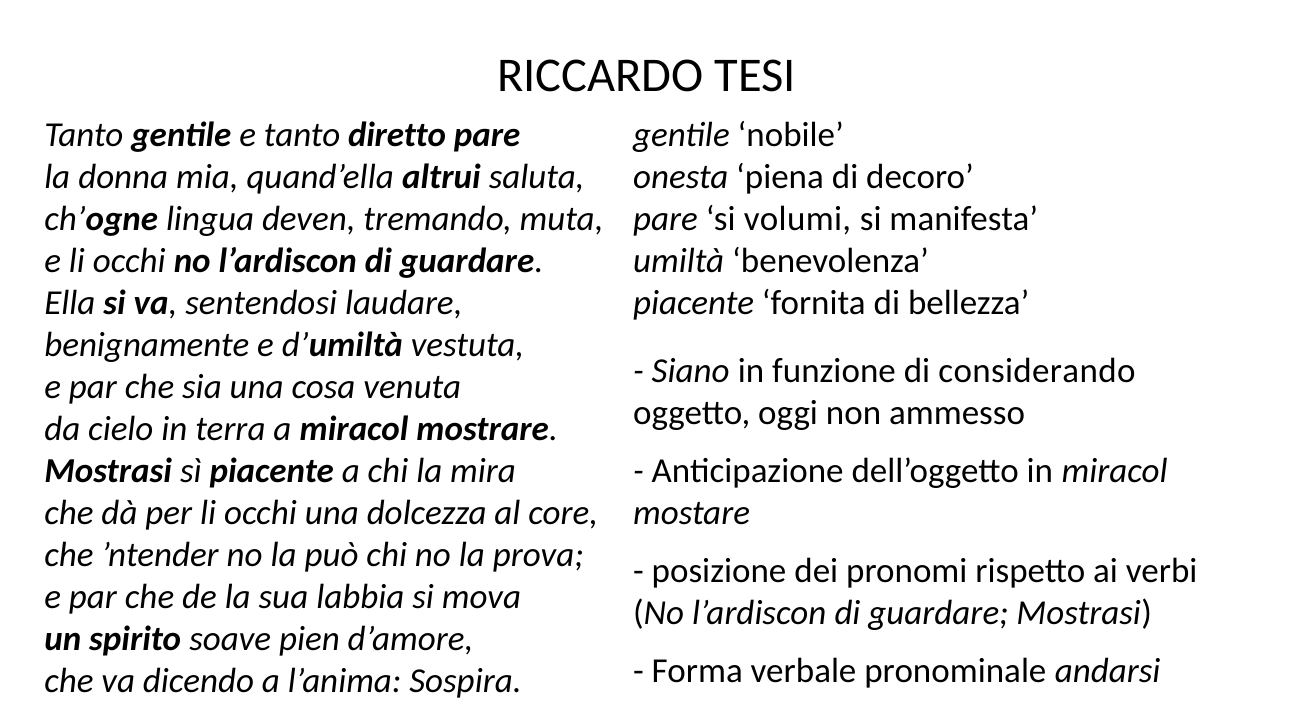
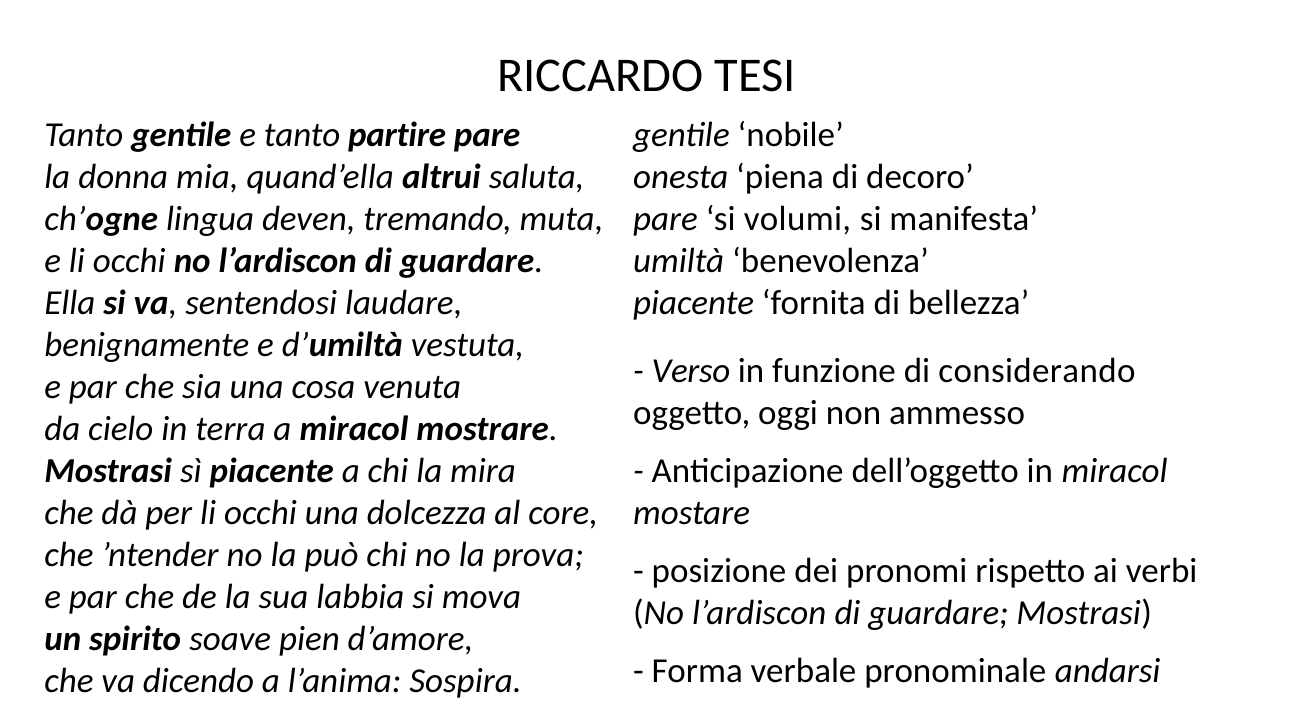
diretto: diretto -> partire (397, 135)
Siano: Siano -> Verso (691, 371)
